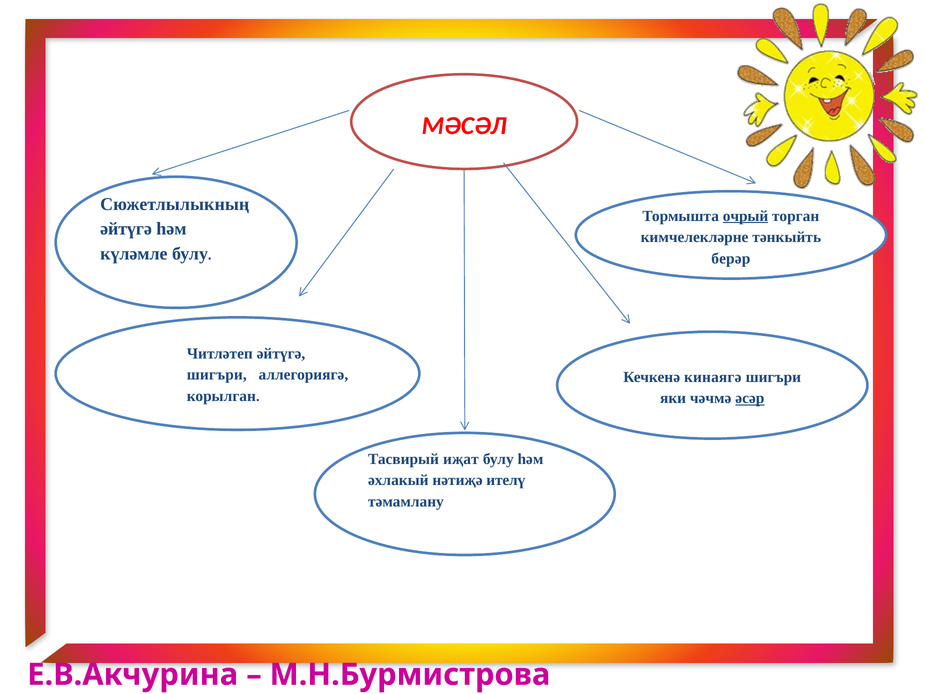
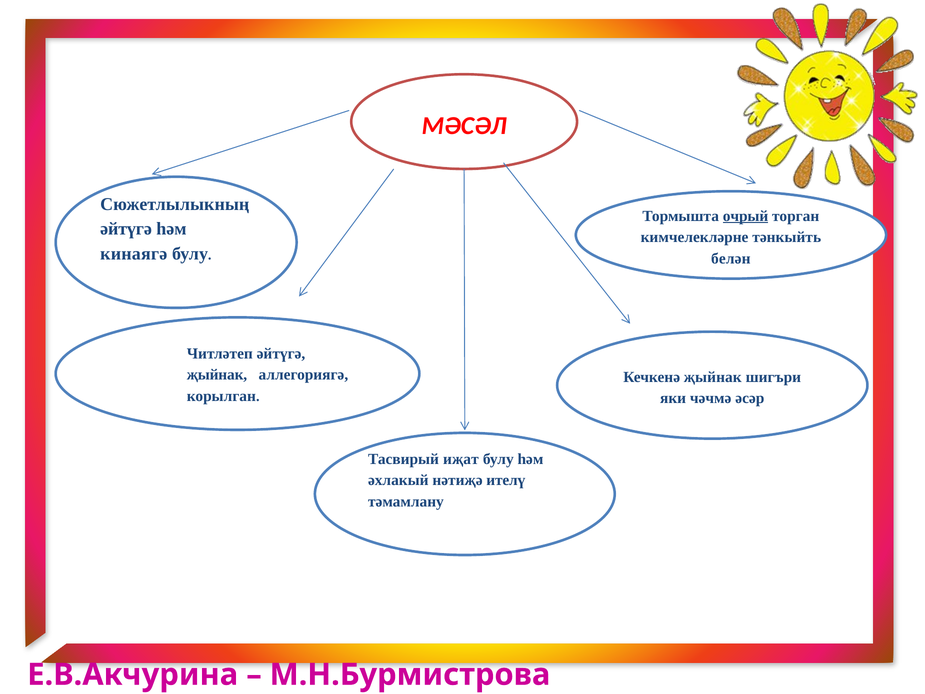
күләмле: күләмле -> кинаягә (134, 254)
берәр: берәр -> белән (731, 259)
шигъри: шигъри -> җыйнак (217, 375)
Кечкенә кинаягә: кинаягә -> җыйнак (713, 377)
әсәр underline: present -> none (750, 398)
